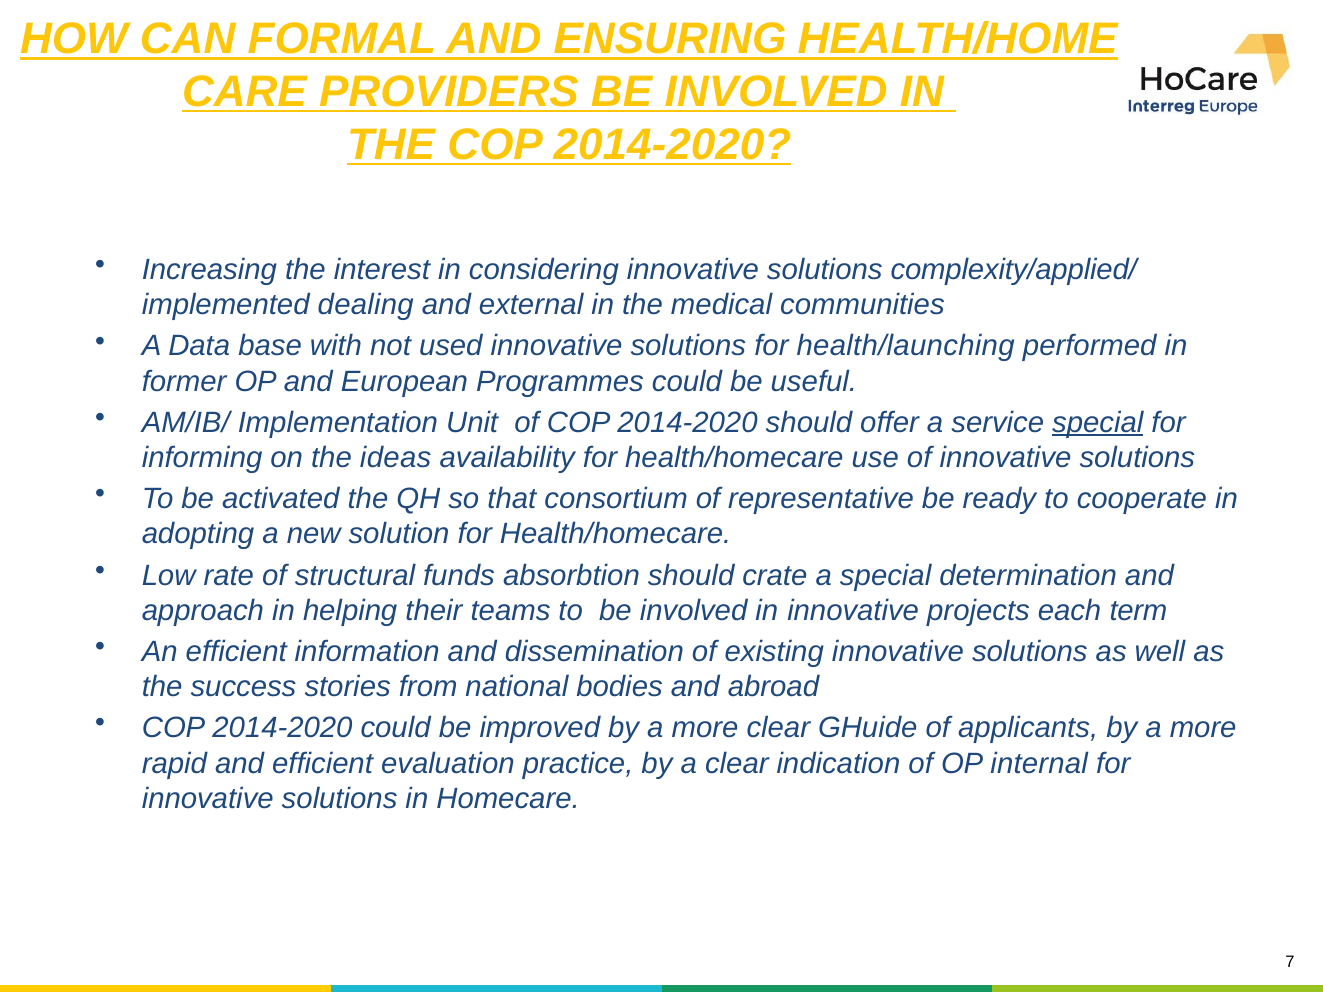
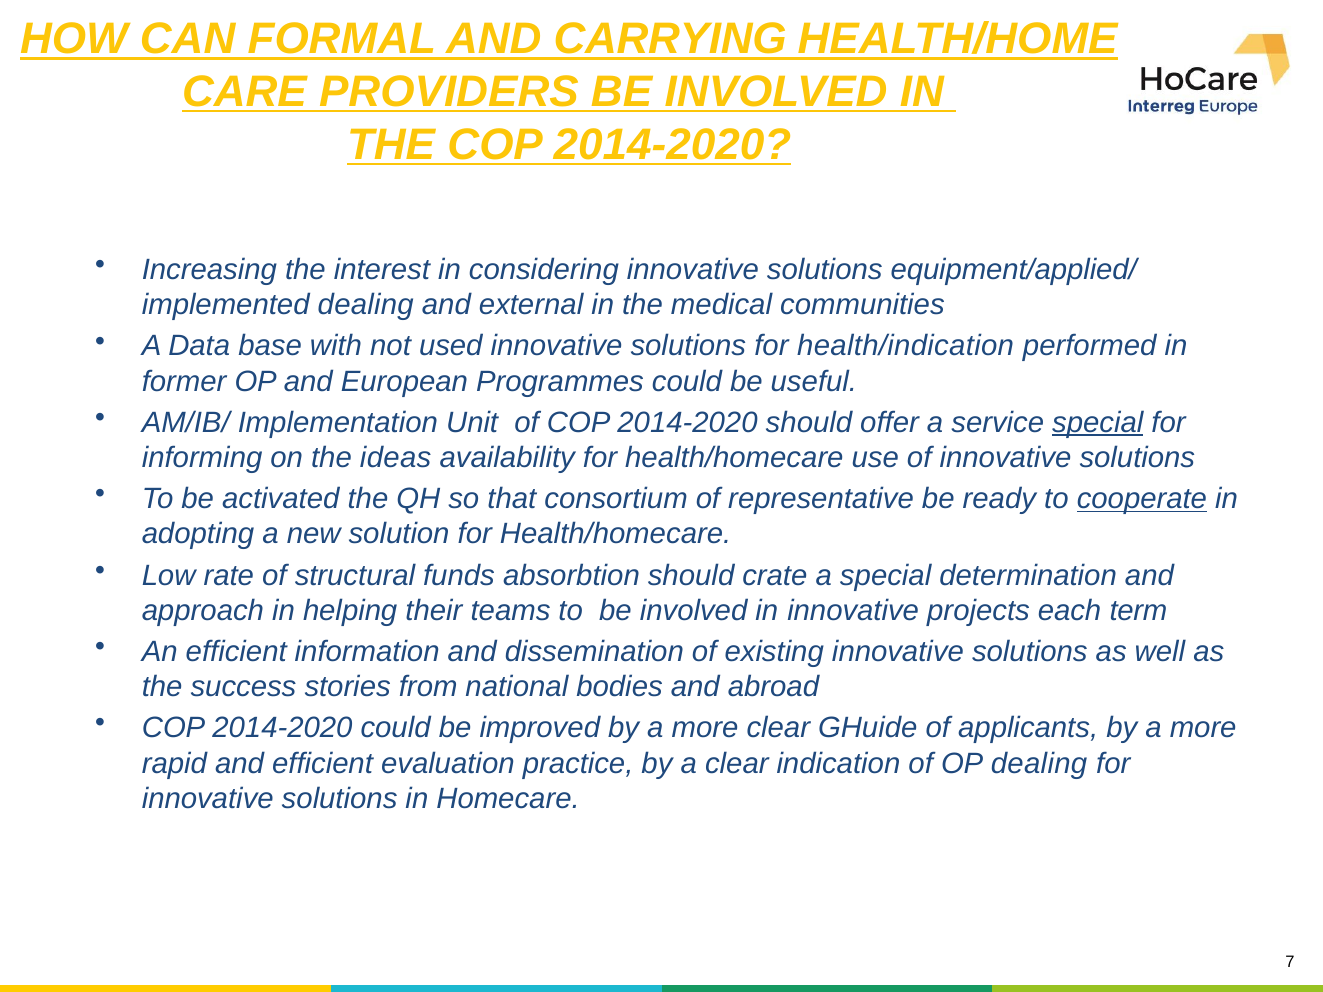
ENSURING: ENSURING -> CARRYING (670, 39)
complexity/applied/: complexity/applied/ -> equipment/applied/ (1014, 270)
health/launching: health/launching -> health/indication (906, 346)
cooperate underline: none -> present (1142, 499)
OP internal: internal -> dealing (1039, 764)
